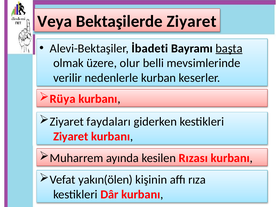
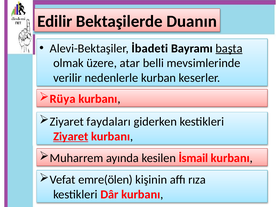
Veya: Veya -> Edilir (55, 21)
Bektaşilerde Ziyaret: Ziyaret -> Duanın (192, 21)
olur: olur -> atar (130, 63)
Ziyaret underline: none -> present (71, 136)
Rızası: Rızası -> İsmail (193, 158)
yakın(ölen: yakın(ölen -> emre(ölen (105, 180)
